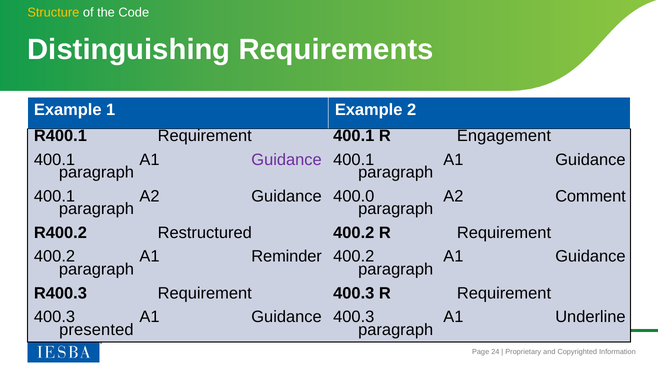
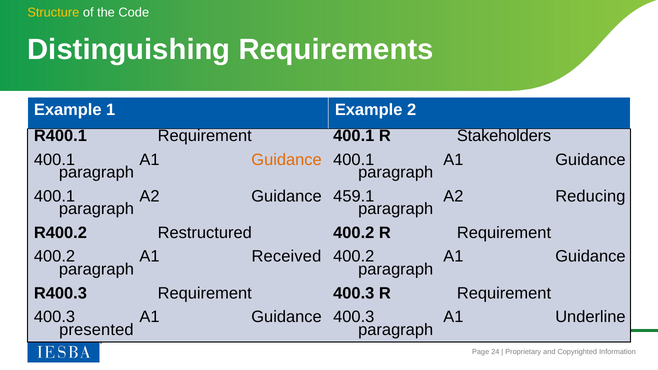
Engagement: Engagement -> Stakeholders (504, 136)
Guidance colour: purple -> orange (287, 160)
400.0: 400.0 -> 459.1 (354, 196)
Comment: Comment -> Reducing (590, 196)
Reminder: Reminder -> Received (286, 257)
